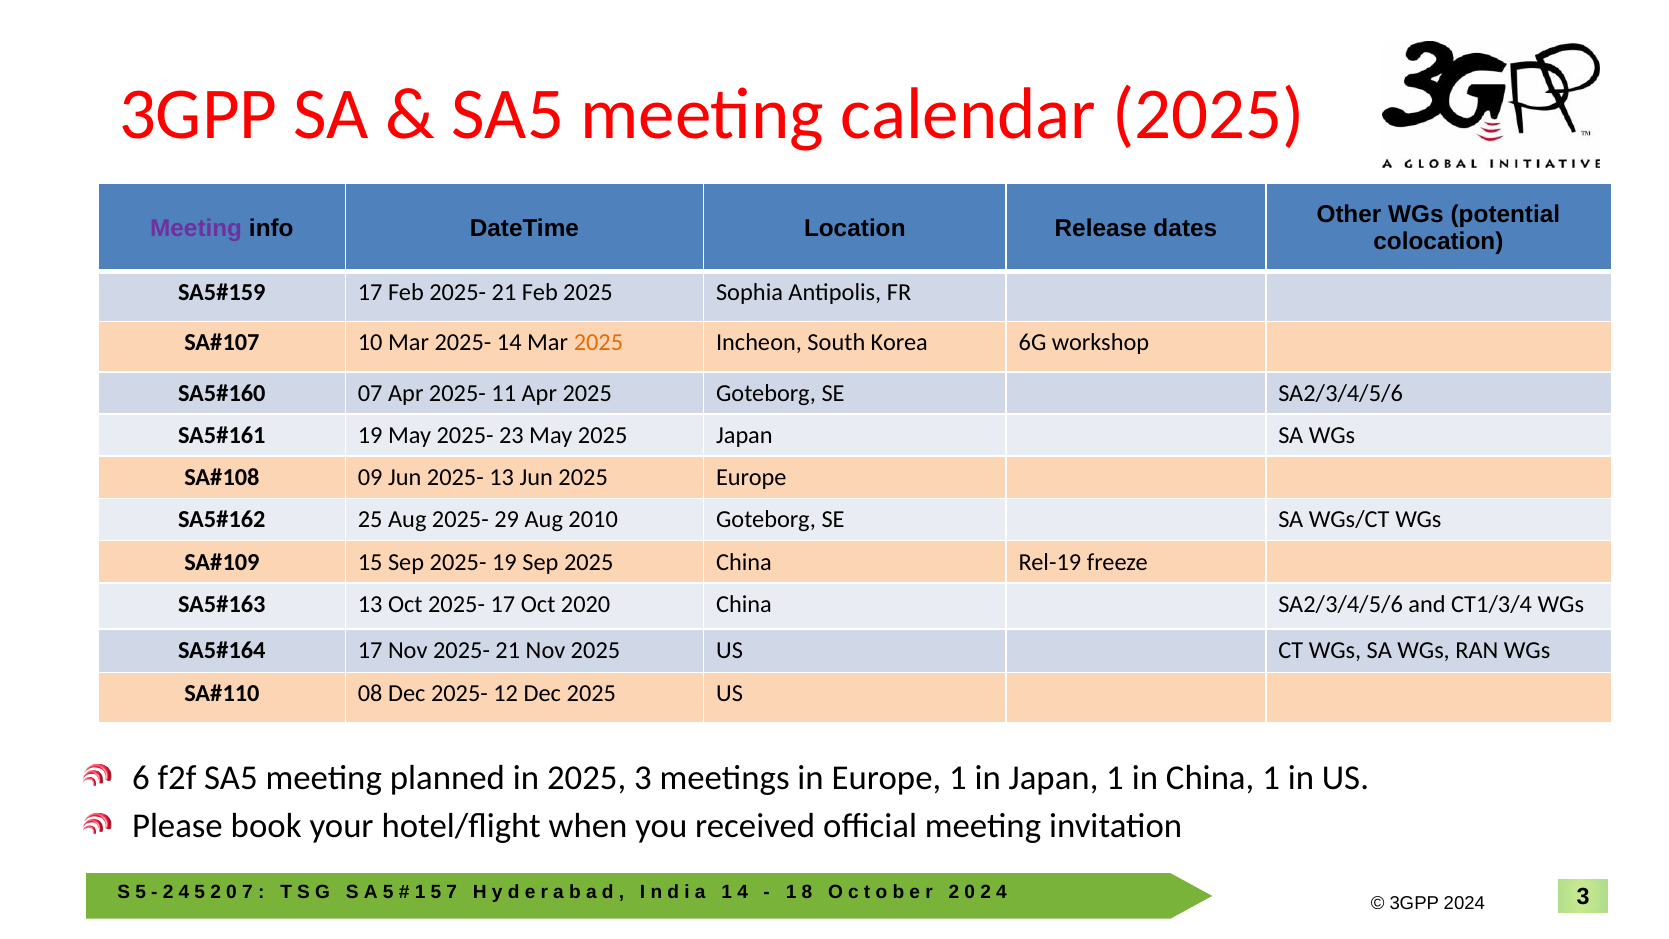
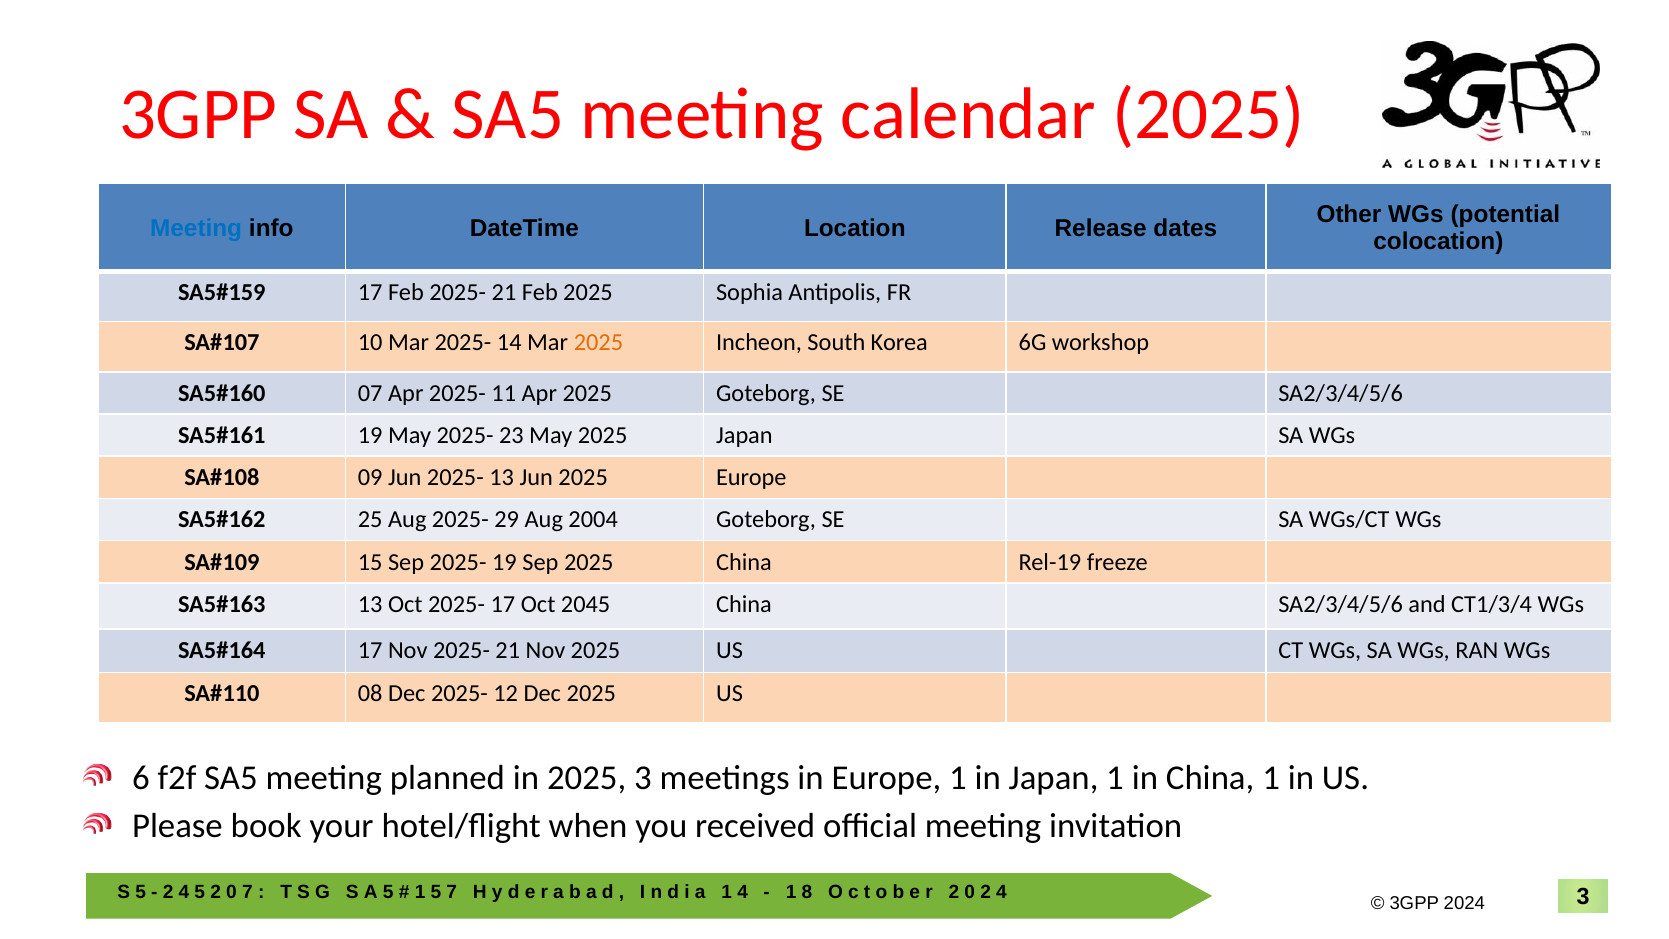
Meeting colour: purple -> blue (196, 228)
2010: 2010 -> 2004 (593, 520)
2020: 2020 -> 2045 (586, 604)
